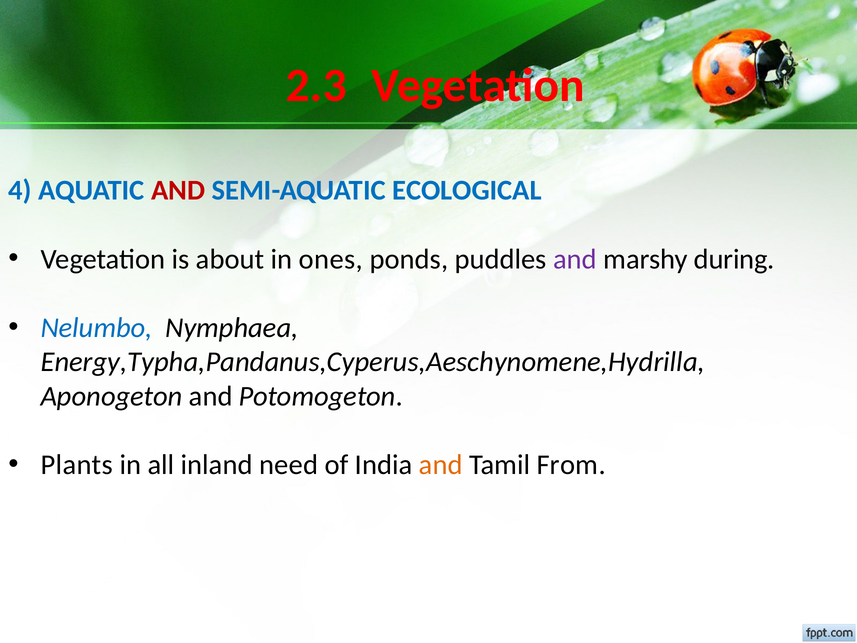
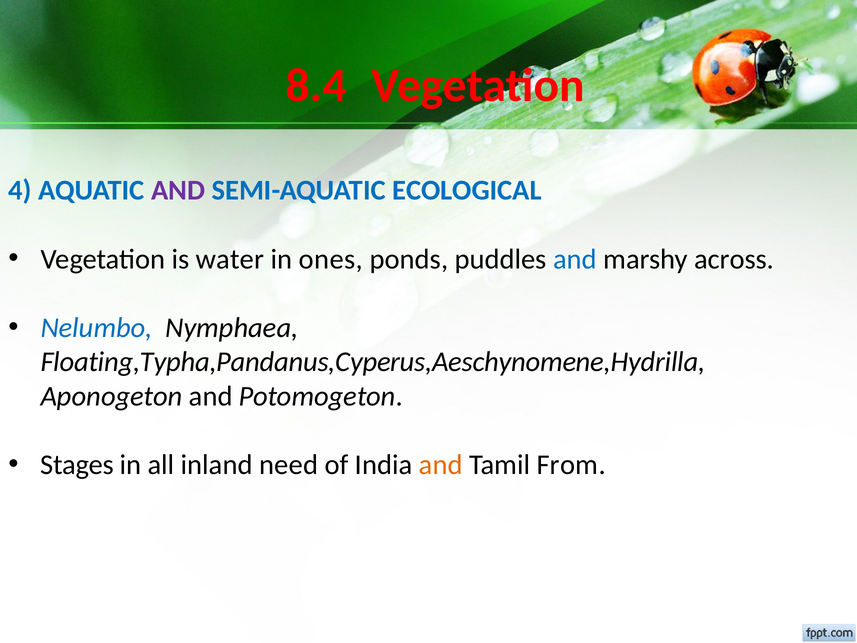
2.3: 2.3 -> 8.4 (316, 86)
AND colour: red -> purple (178, 190)
about: about -> water (230, 259)
and colour: purple -> blue (575, 259)
during: during -> across (734, 259)
Energy,Typha,Pandanus,Cyperus,Aeschynomene,Hydrilla: Energy,Typha,Pandanus,Cyperus,Aeschynomene,Hydrilla -> Floating,Typha,Pandanus,Cyperus,Aeschynomene,Hydrilla (373, 362)
Plants: Plants -> Stages (77, 465)
